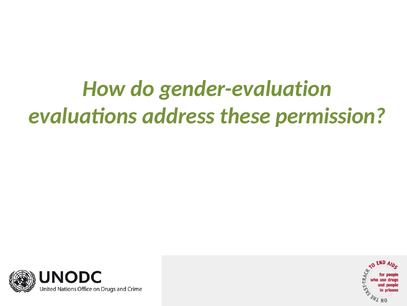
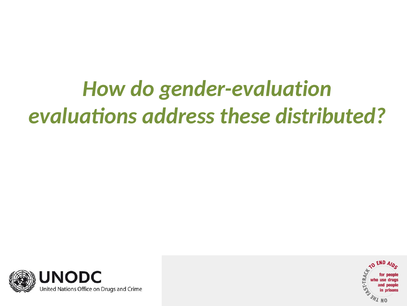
permission: permission -> distributed (331, 116)
